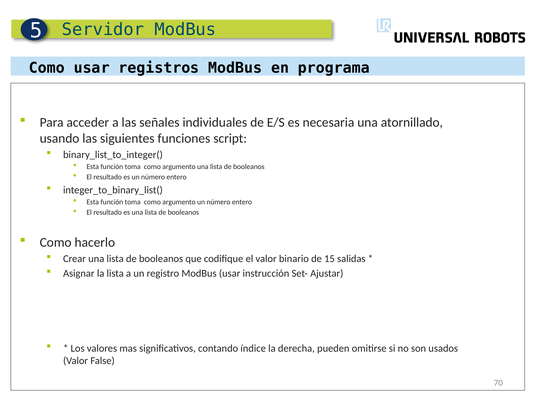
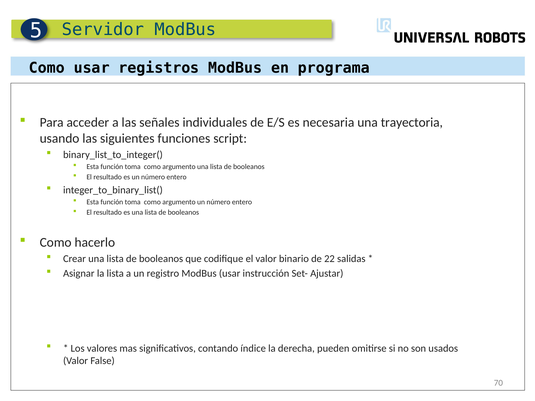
atornillado: atornillado -> trayectoria (412, 123)
15: 15 -> 22 (329, 259)
